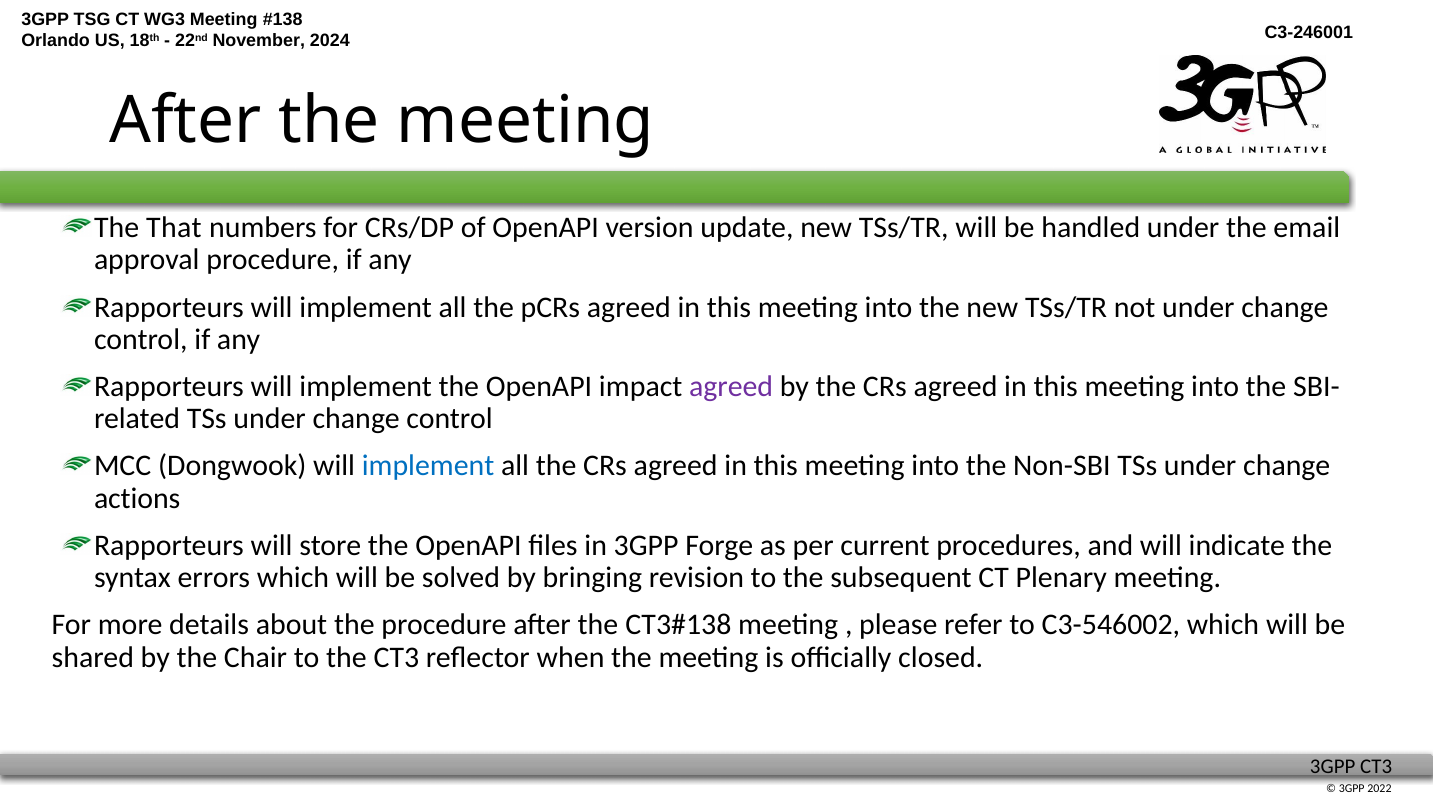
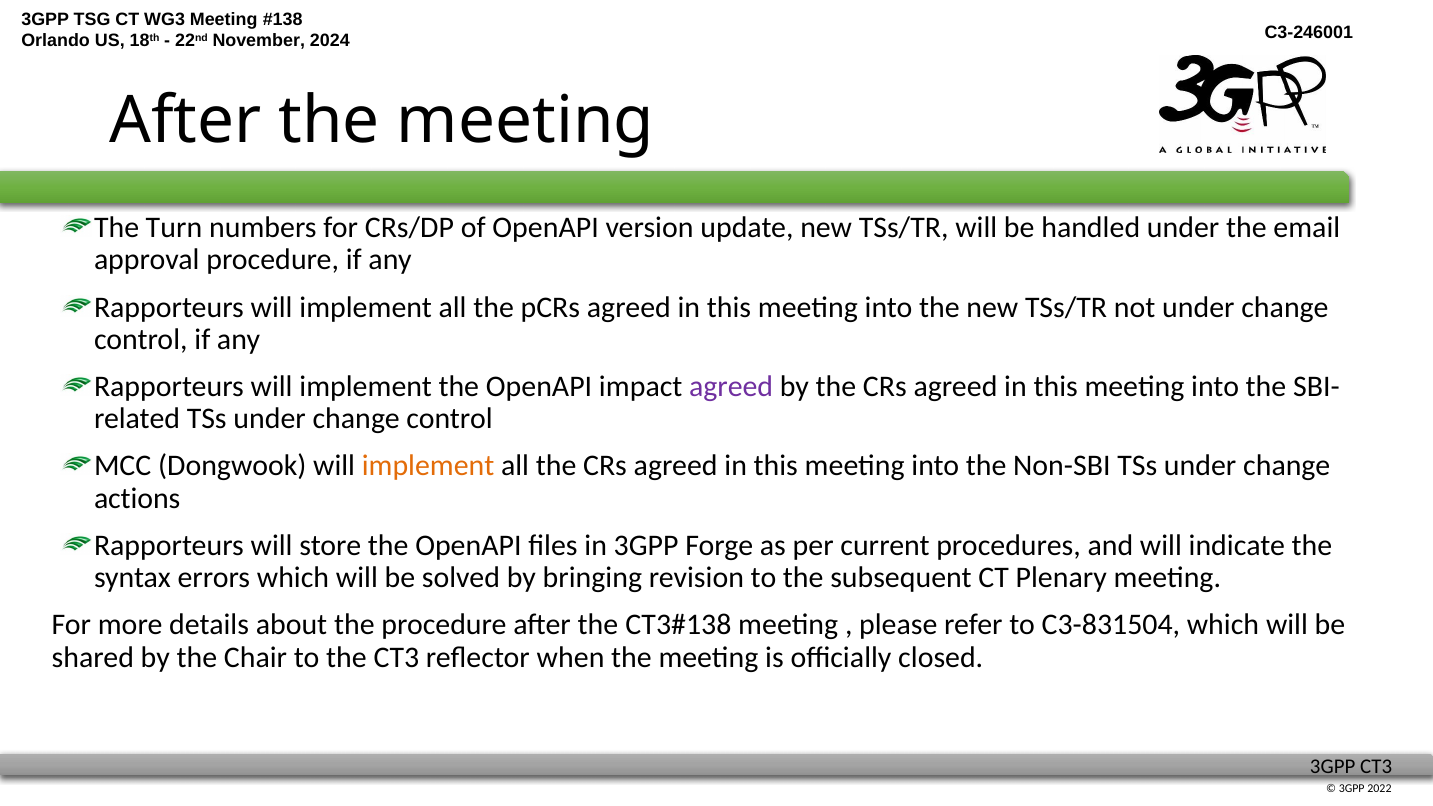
That: That -> Turn (174, 228)
implement colour: blue -> orange (428, 466)
C3-546002: C3-546002 -> C3-831504 (1111, 625)
